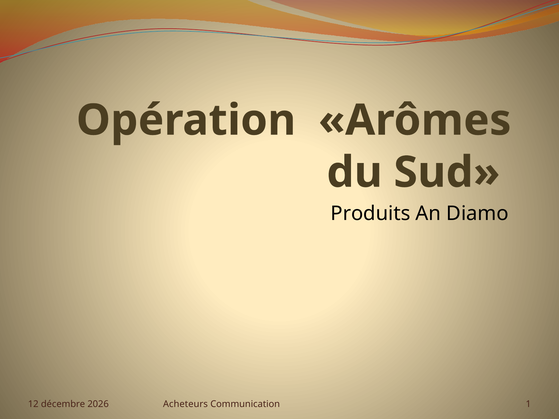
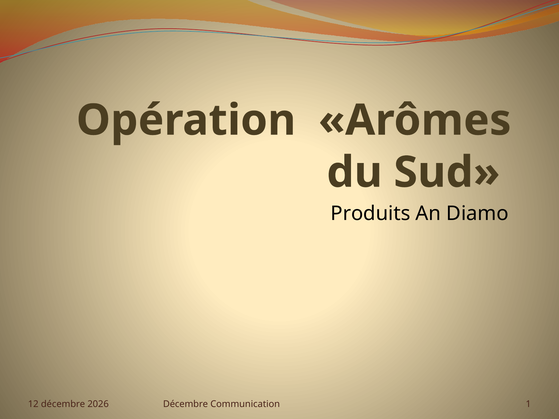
Acheteurs: Acheteurs -> Décembre (186, 404)
